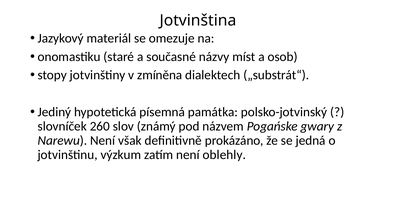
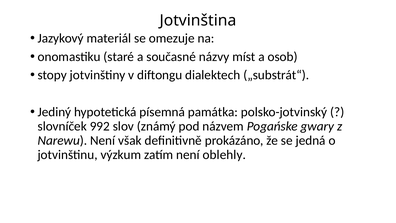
zmíněna: zmíněna -> diftongu (160, 75)
260: 260 -> 992 (100, 126)
